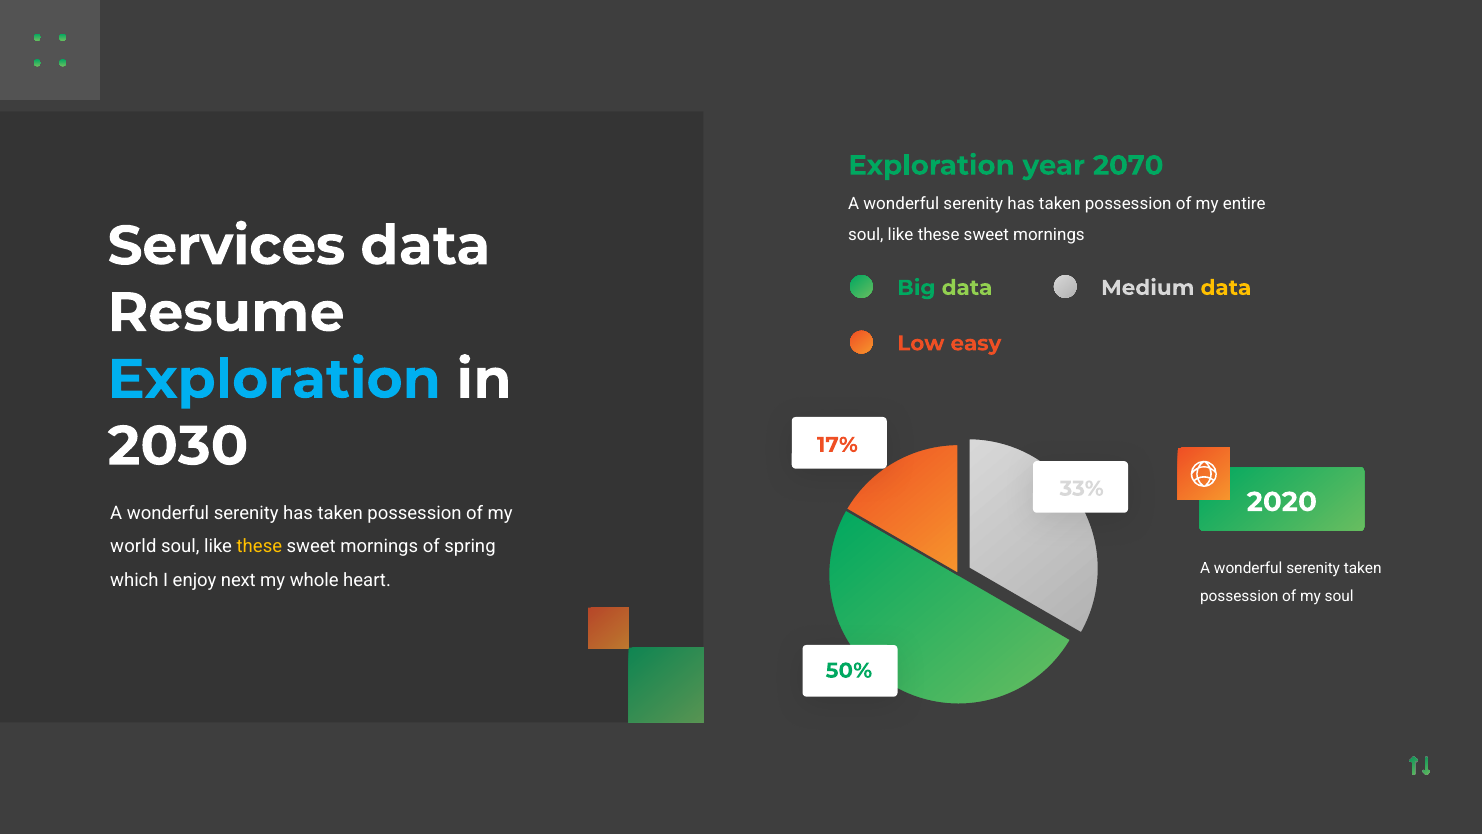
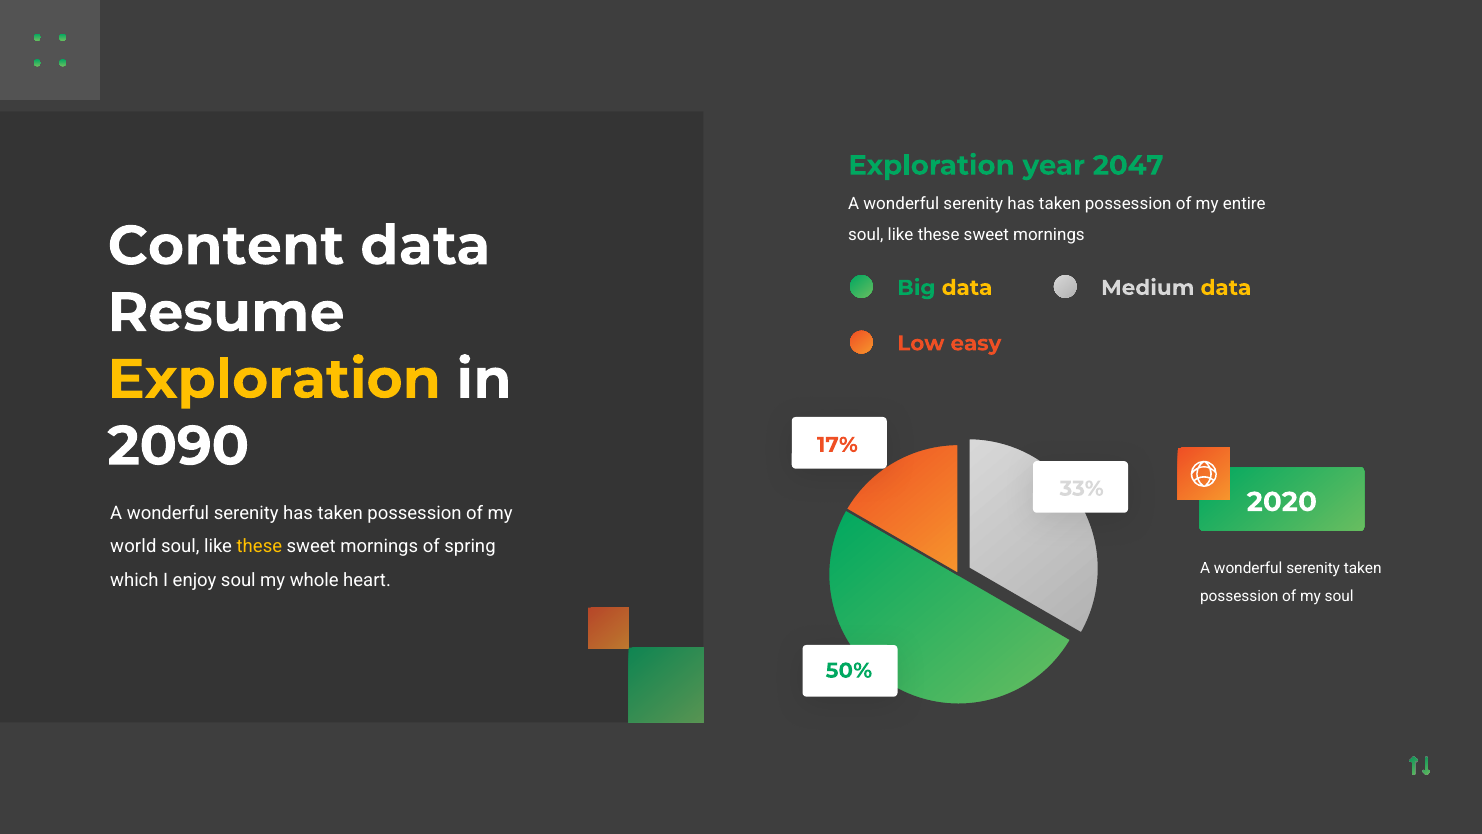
2070: 2070 -> 2047 (1128, 165)
Services: Services -> Content (226, 246)
data colour: light green -> yellow (967, 288)
Exploration colour: light blue -> yellow (274, 379)
2030: 2030 -> 2090 (178, 446)
enjoy next: next -> soul (238, 580)
